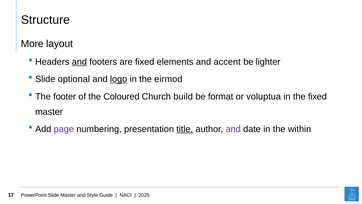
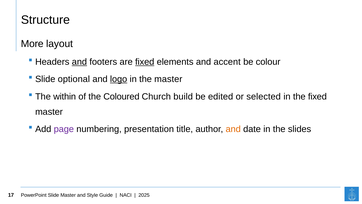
fixed underline: none -> present (145, 62)
lighter: lighter -> colour (268, 62)
the eirmod: eirmod -> master (168, 79)
footer: footer -> within (65, 96)
format: format -> edited (221, 96)
voluptua: voluptua -> selected (264, 96)
title underline: present -> none (185, 129)
and colour: purple -> orange (233, 129)
within: within -> slides (300, 129)
